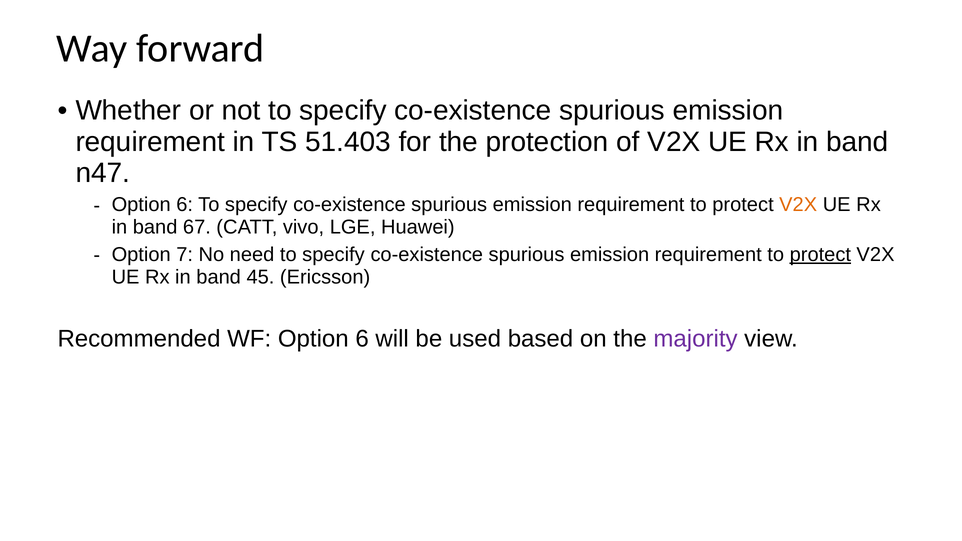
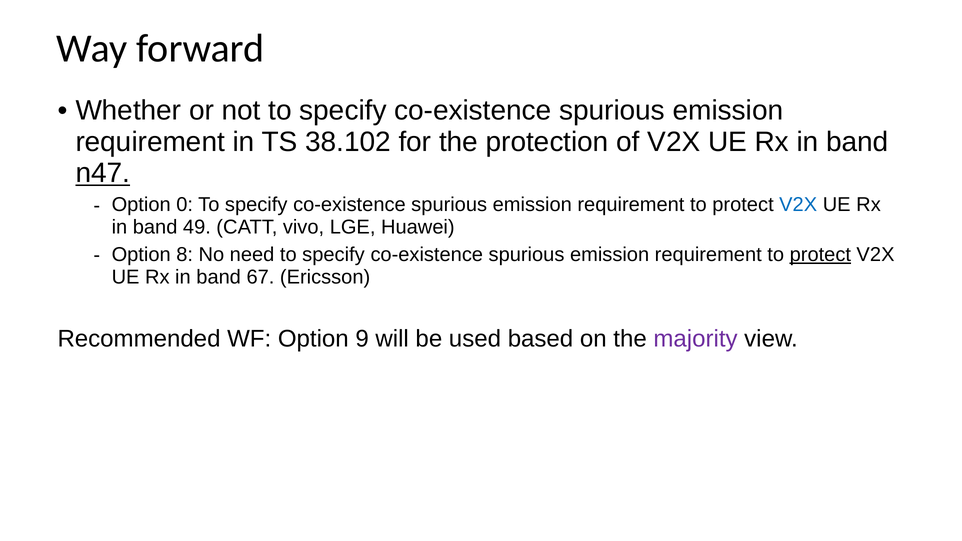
51.403: 51.403 -> 38.102 (348, 142)
n47 underline: none -> present (103, 173)
6: 6 -> 0 (185, 205)
V2X colour: orange -> blue (798, 205)
67: 67 -> 49 (197, 227)
7: 7 -> 8 (185, 255)
45: 45 -> 67 (260, 277)
WF Option 6: 6 -> 9 (362, 339)
